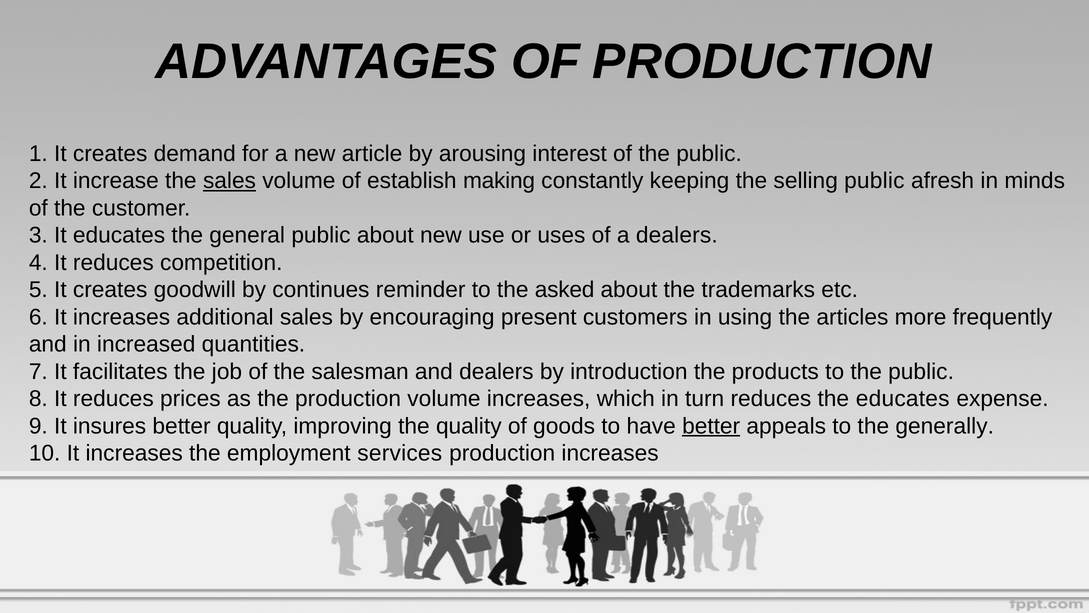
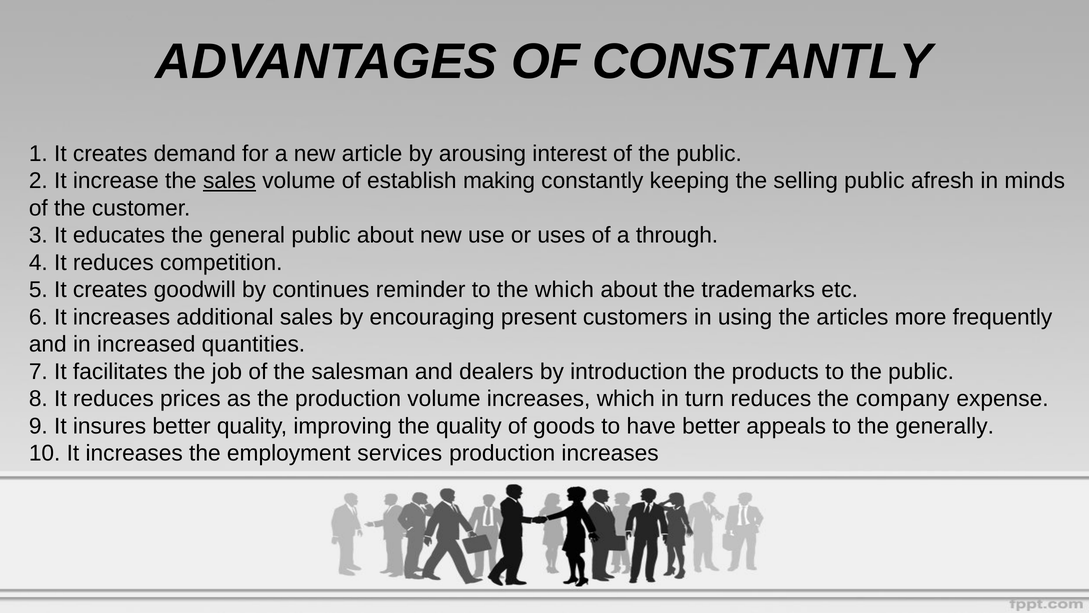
OF PRODUCTION: PRODUCTION -> CONSTANTLY (762, 62)
a dealers: dealers -> through (677, 235)
the asked: asked -> which (564, 290)
the educates: educates -> company (903, 399)
better underline: present -> none (711, 426)
